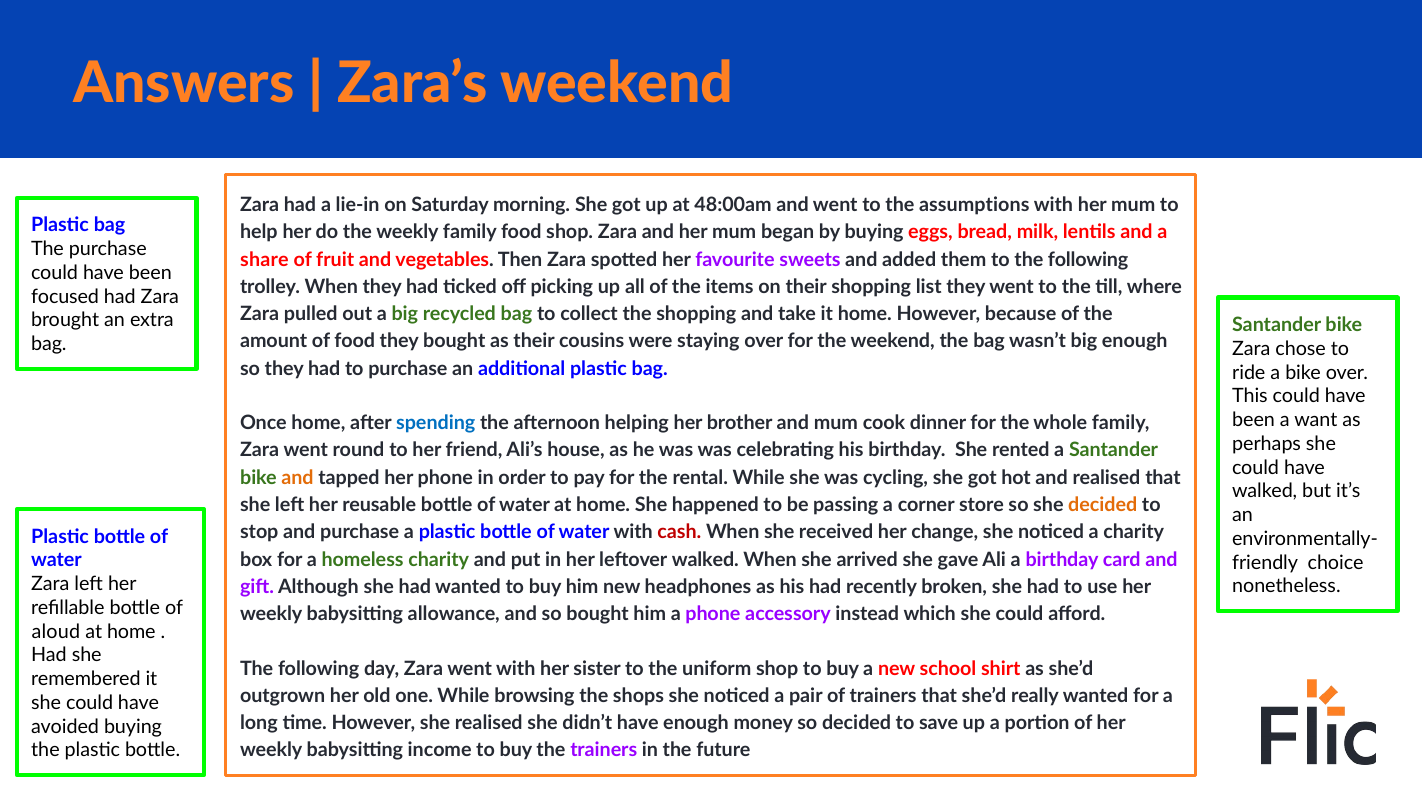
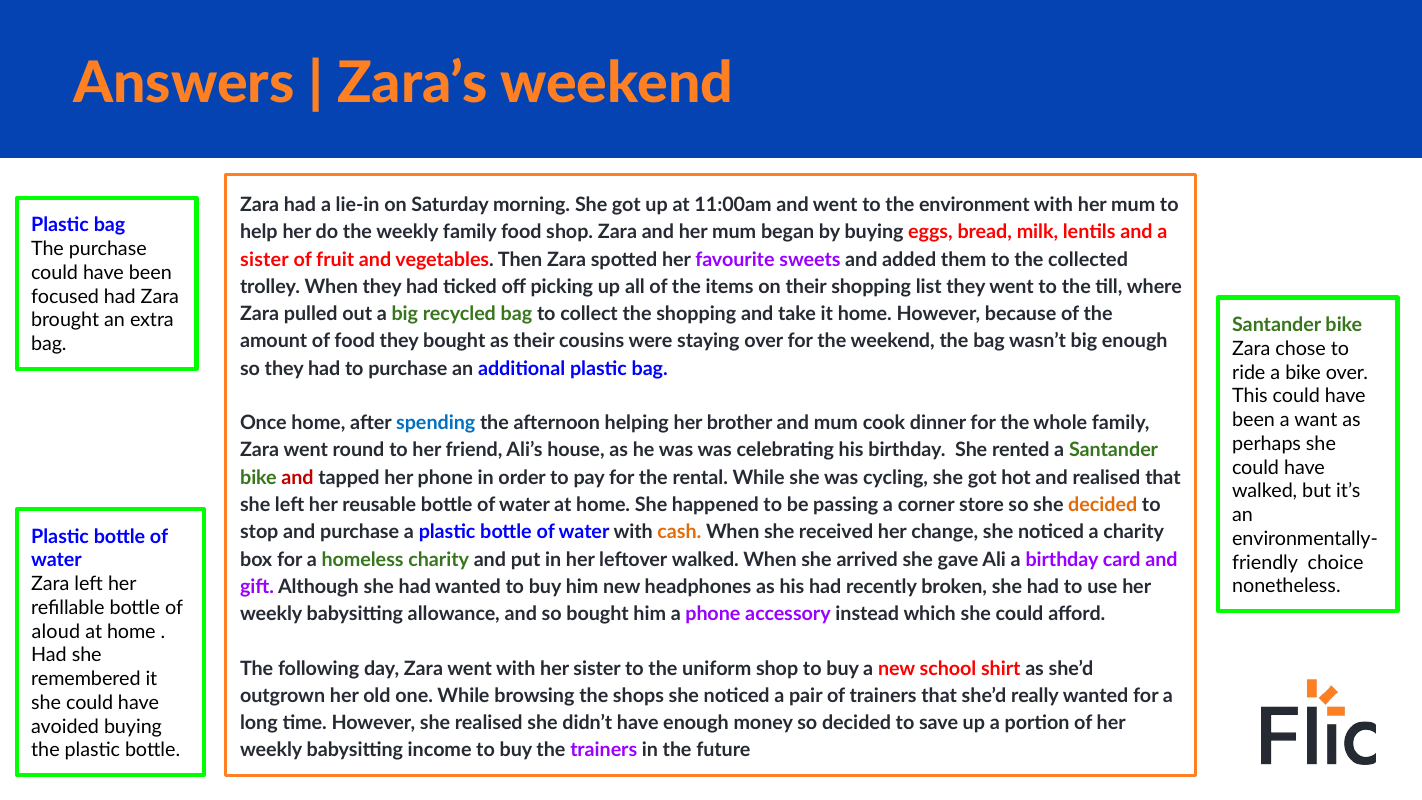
48:00am: 48:00am -> 11:00am (733, 205)
assumptions: assumptions -> environment (974, 205)
share: share -> sister (265, 260)
to the following: following -> collected (1088, 260)
and colour: orange -> red (297, 478)
cash colour: red -> orange (679, 532)
